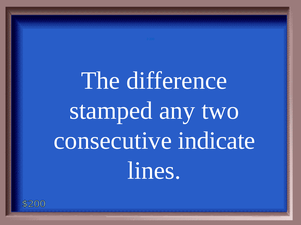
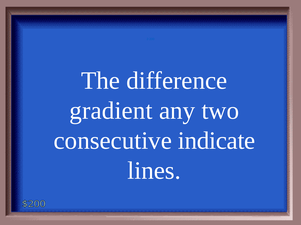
stamped: stamped -> gradient (111, 111)
